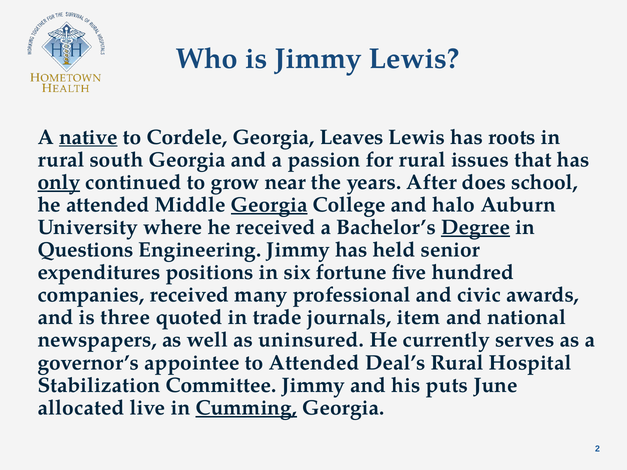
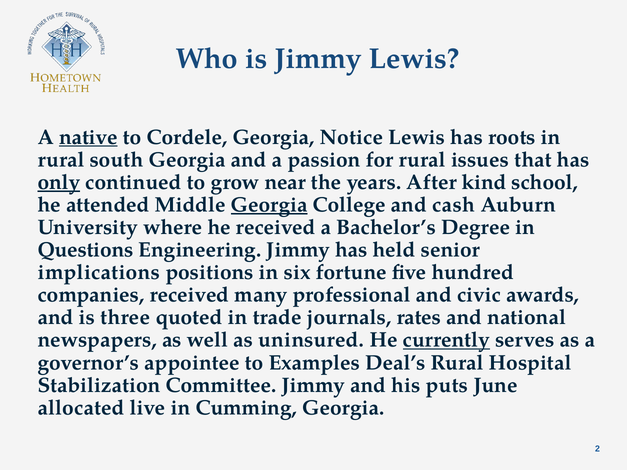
Leaves: Leaves -> Notice (351, 137)
does: does -> kind (484, 182)
halo: halo -> cash (454, 205)
Degree underline: present -> none (476, 227)
expenditures: expenditures -> implications (99, 273)
item: item -> rates (419, 318)
currently underline: none -> present (446, 340)
to Attended: Attended -> Examples (314, 363)
Cumming underline: present -> none (246, 408)
